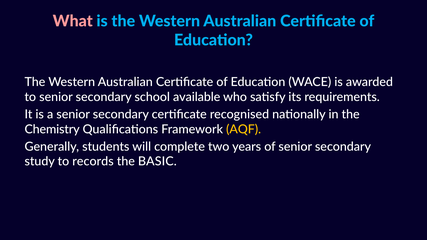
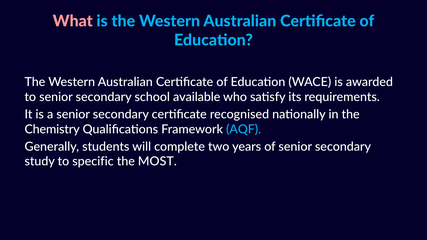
AQF colour: yellow -> light blue (244, 129)
records: records -> specific (93, 162)
BASIC: BASIC -> MOST (157, 162)
